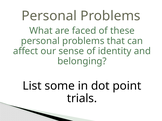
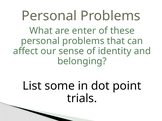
faced: faced -> enter (84, 31)
